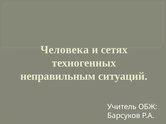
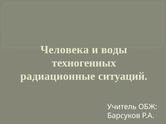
сетях: сетях -> воды (114, 50)
неправильным: неправильным -> радиационные (58, 76)
